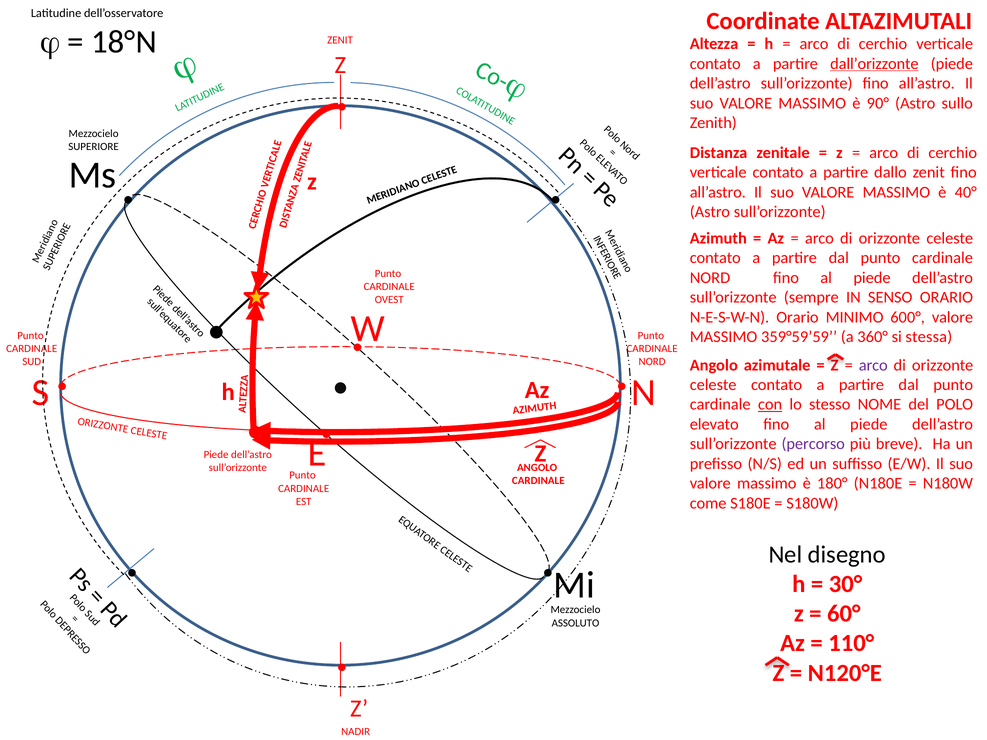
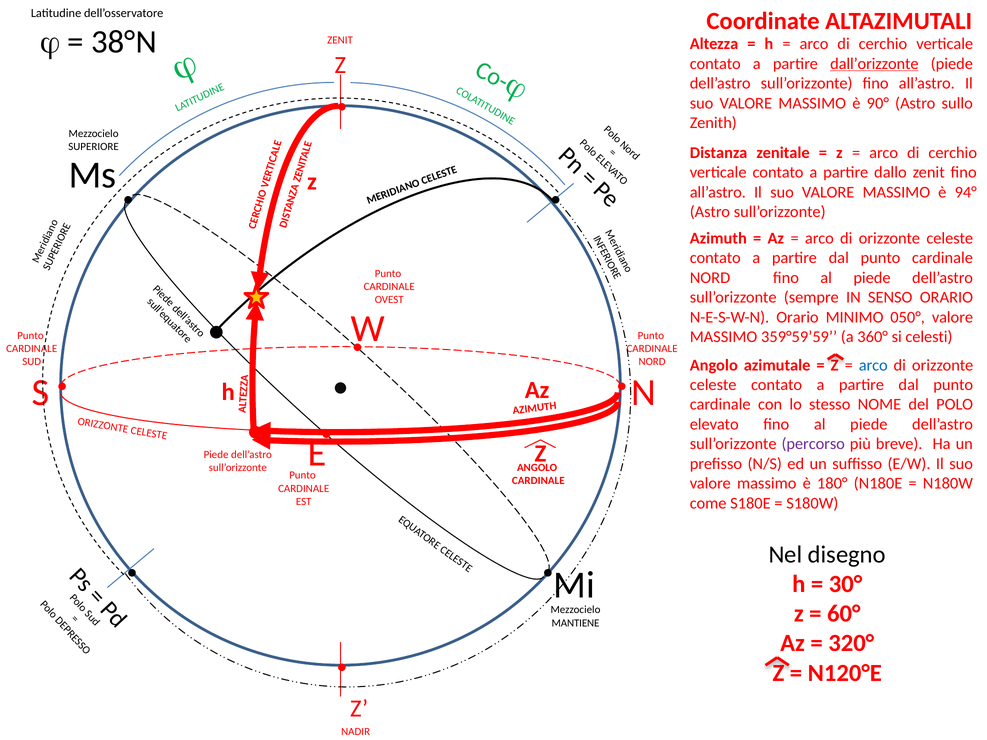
18°N: 18°N -> 38°N (124, 42)
40°: 40° -> 94° (966, 192)
600°: 600° -> 050° (908, 317)
stessa: stessa -> celesti (929, 337)
arco colour: purple -> blue (873, 365)
con underline: present -> none (770, 405)
ASSOLUTO: ASSOLUTO -> MANTIENE (576, 623)
110°: 110° -> 320° (851, 644)
